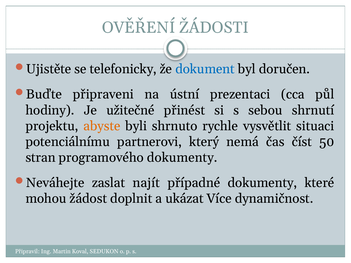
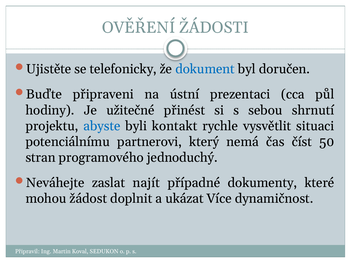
abyste colour: orange -> blue (102, 126)
shrnuto: shrnuto -> kontakt (175, 126)
programového dokumenty: dokumenty -> jednoduchý (182, 158)
